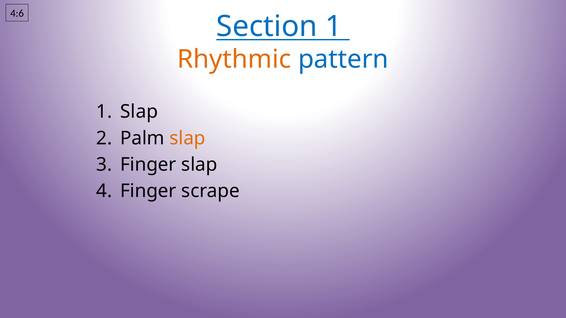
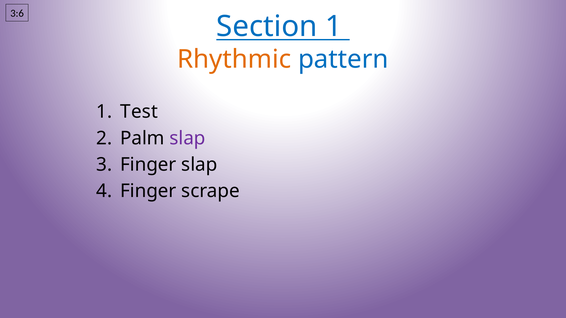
4:6: 4:6 -> 3:6 (17, 13)
1 Slap: Slap -> Test (139, 112)
slap colour: orange -> purple (188, 138)
